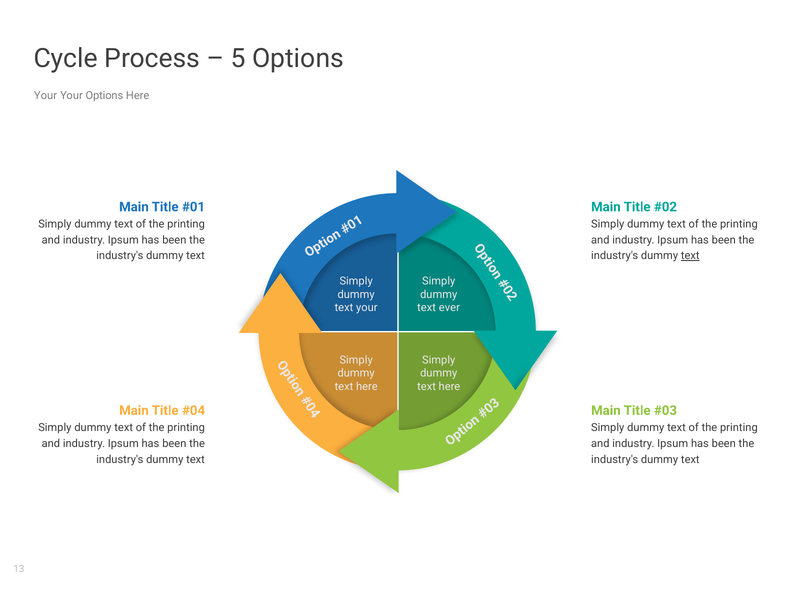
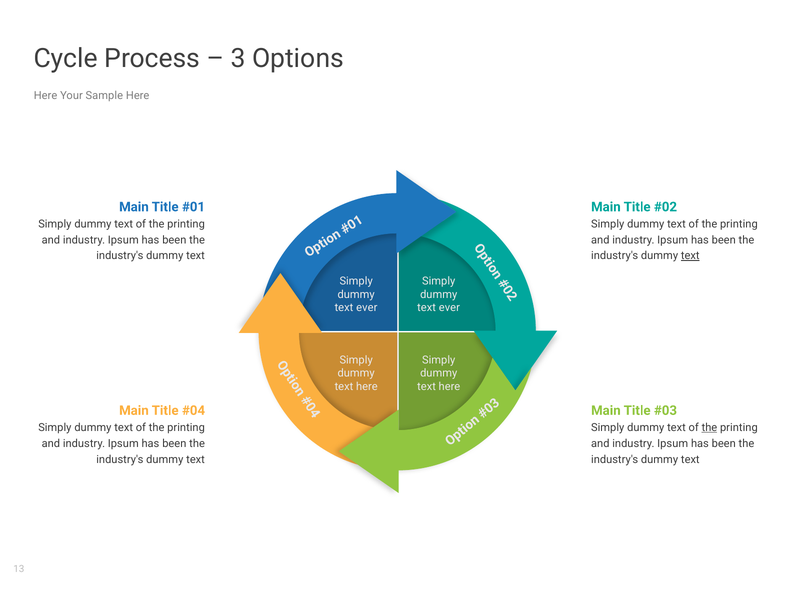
5: 5 -> 3 (238, 58)
Your: Your -> Here (46, 96)
Your Options: Options -> Sample (104, 96)
your: your -> ever (367, 308)
the underline: none -> present (709, 428)
